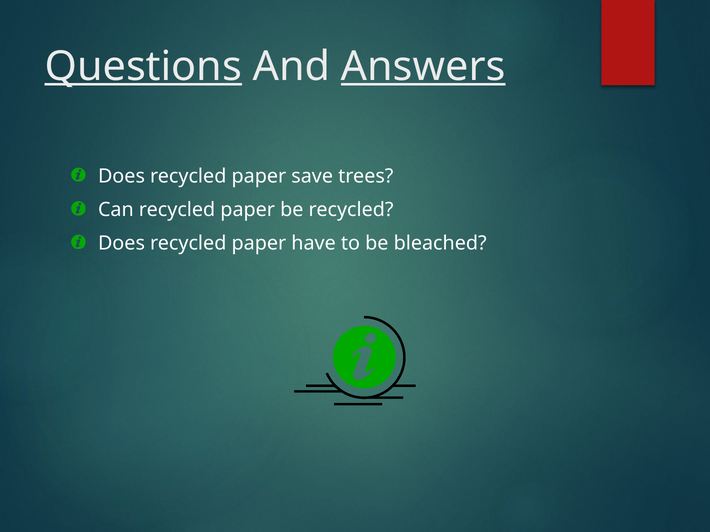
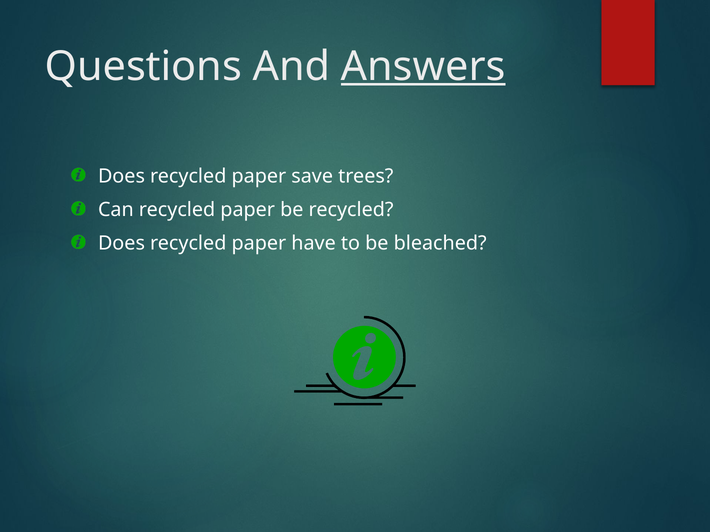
Questions underline: present -> none (143, 66)
